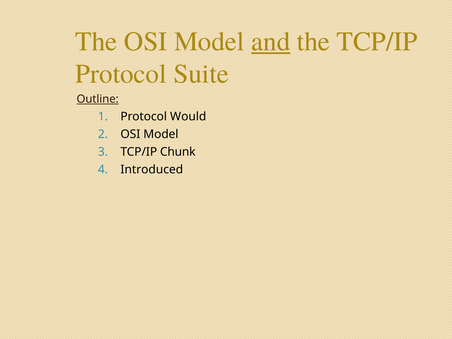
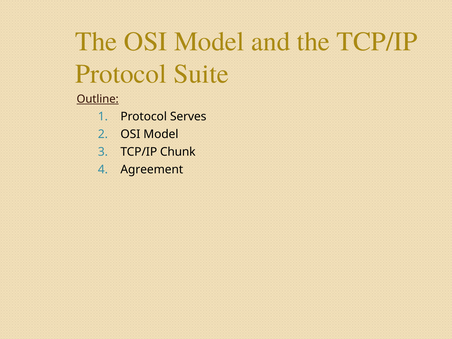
and underline: present -> none (271, 42)
Would: Would -> Serves (188, 116)
Introduced: Introduced -> Agreement (152, 170)
